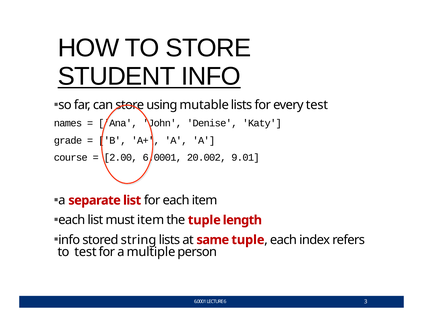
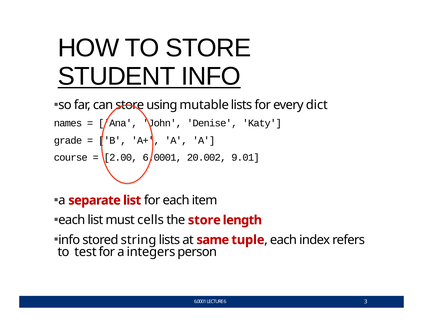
every test: test -> dict (317, 105)
must item: item -> cells (150, 220)
the tuple: tuple -> store (204, 220)
multiple: multiple -> integers (151, 252)
